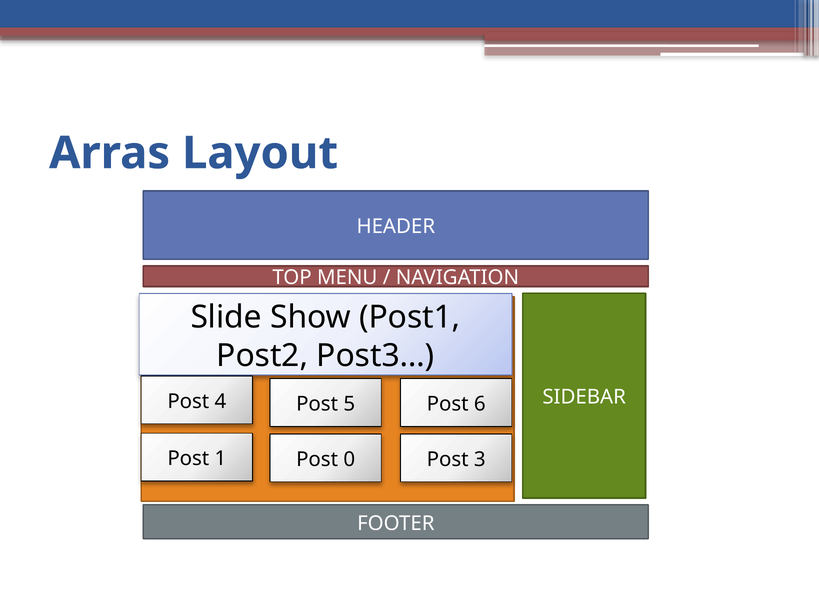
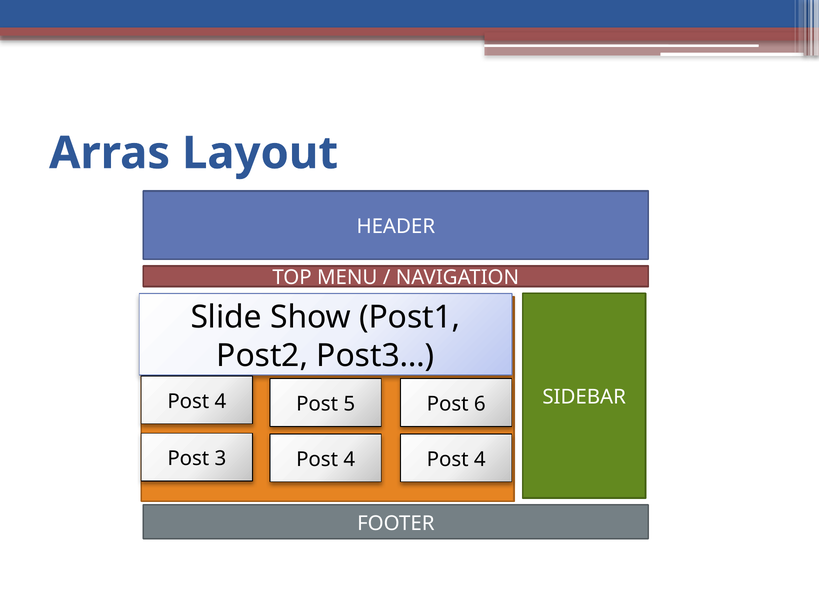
1: 1 -> 3 (220, 459)
0: 0 -> 4 (349, 460)
3: 3 -> 4 (480, 460)
